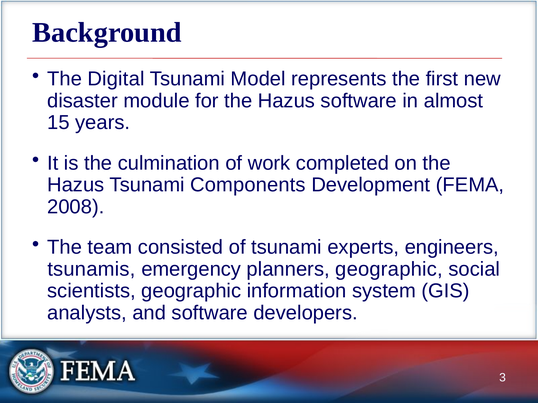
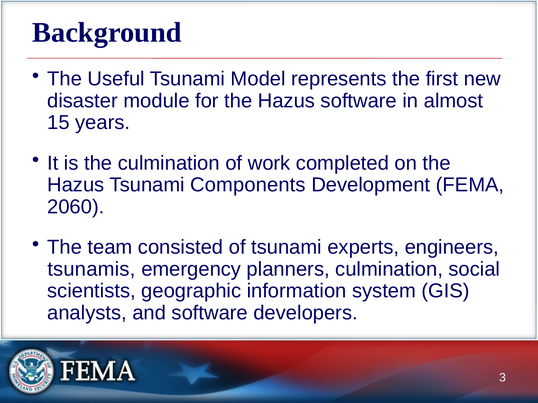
Digital: Digital -> Useful (116, 79)
2008: 2008 -> 2060 (76, 207)
planners geographic: geographic -> culmination (389, 269)
